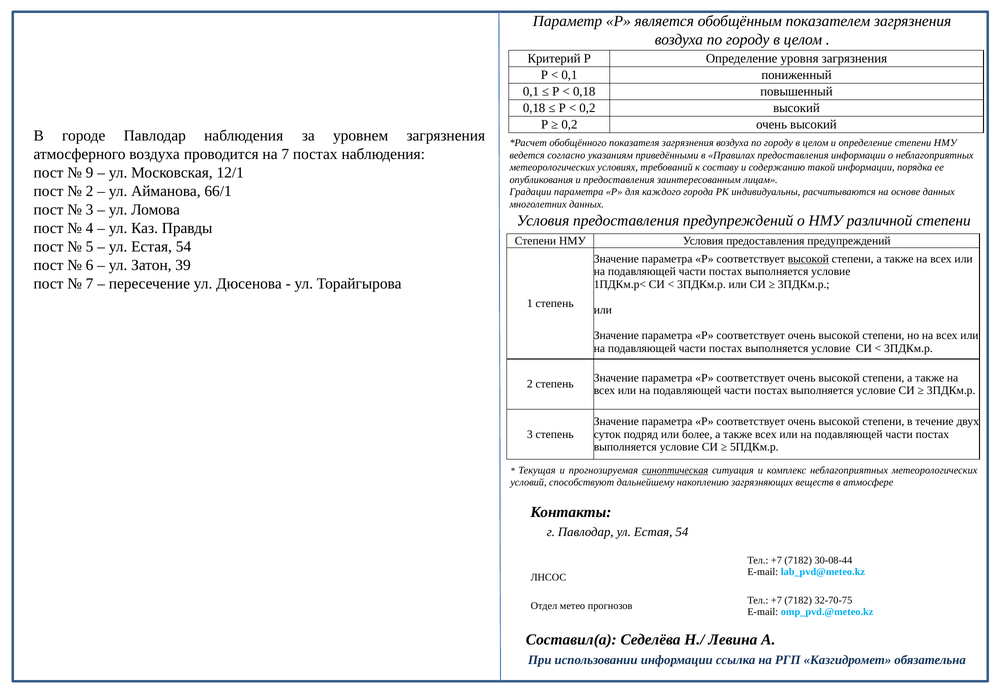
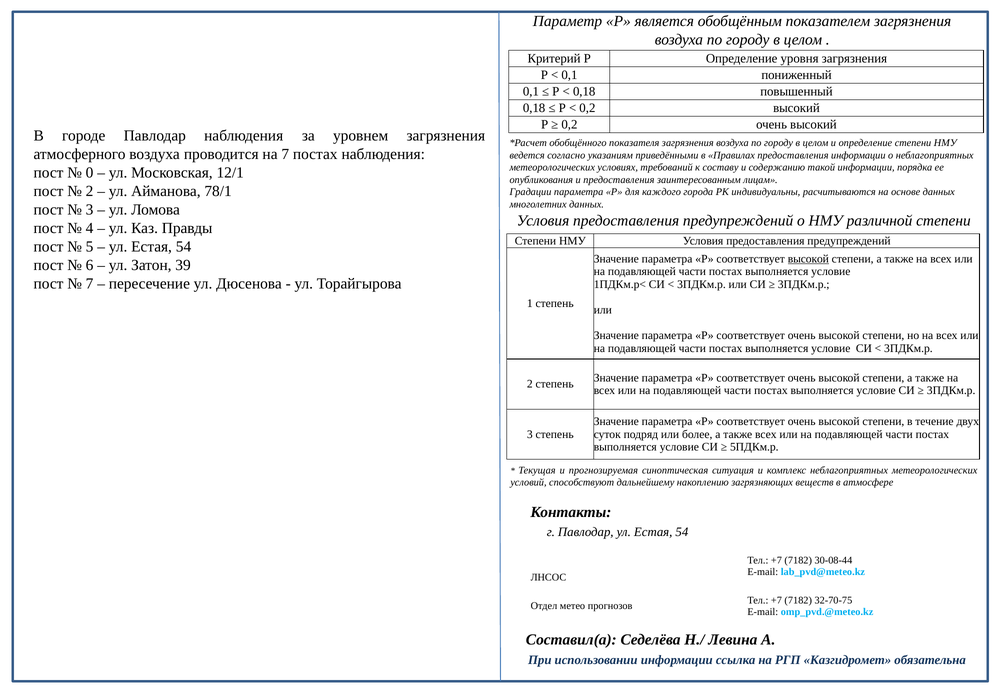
9: 9 -> 0 (90, 173)
66/1: 66/1 -> 78/1 (218, 191)
синоптическая underline: present -> none (675, 470)
